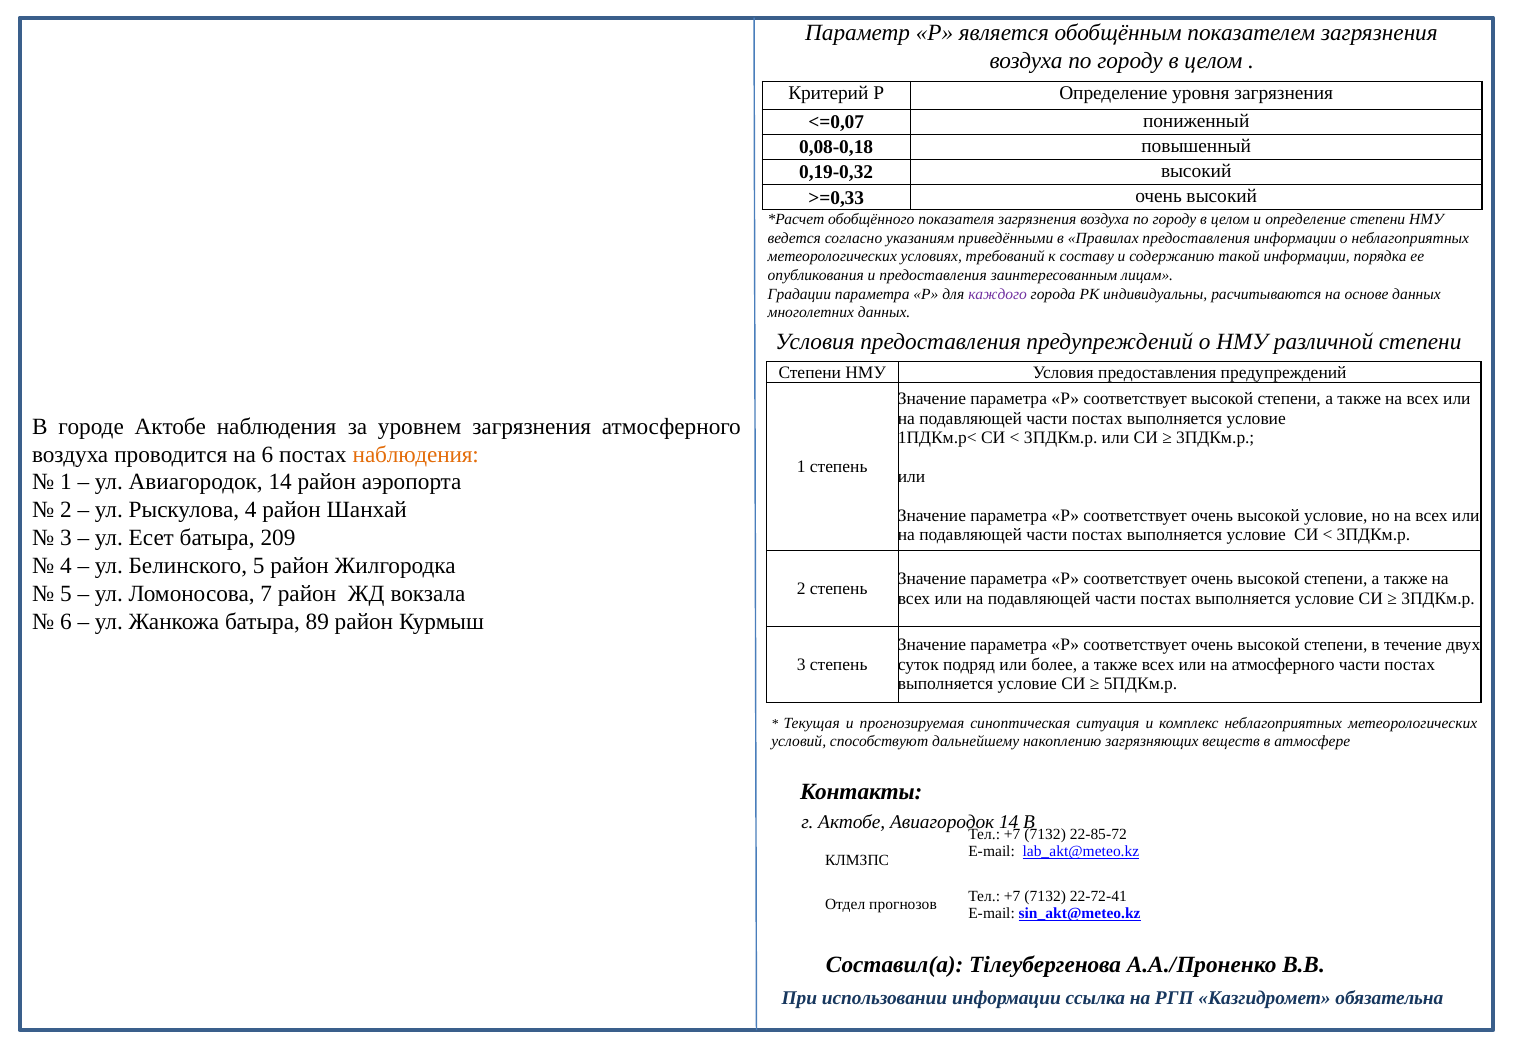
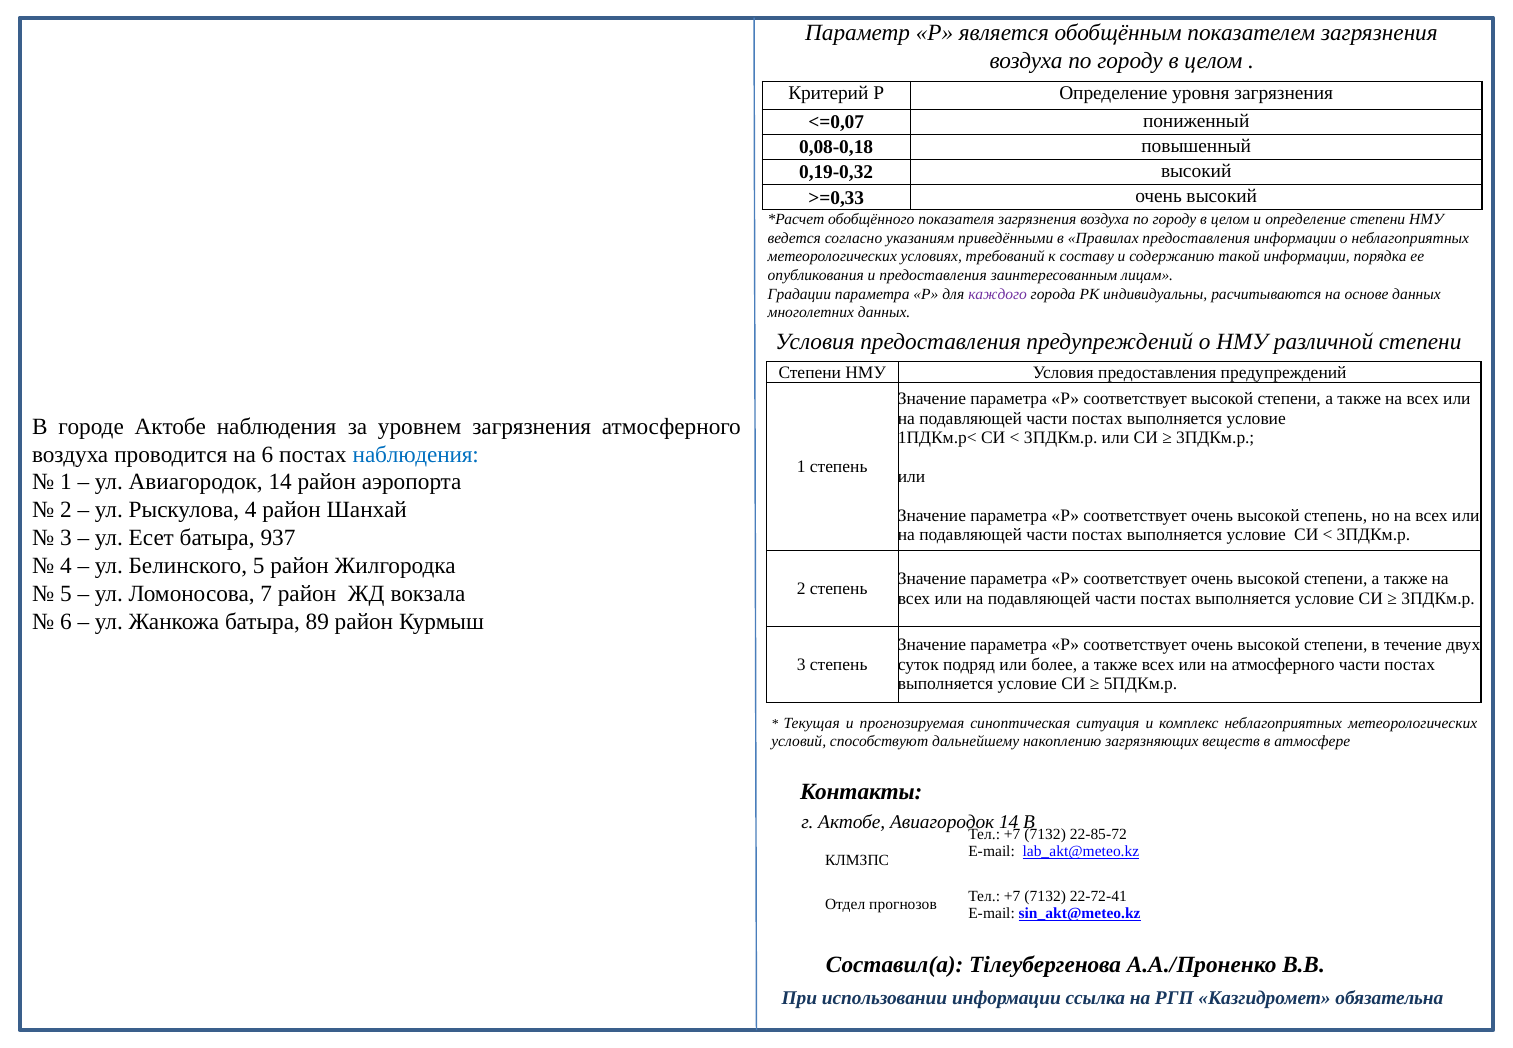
наблюдения colour: orange -> blue (416, 454)
высокой условие: условие -> степень (1336, 515)
209: 209 -> 937 (278, 538)
